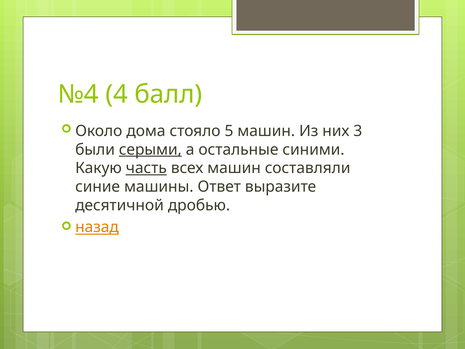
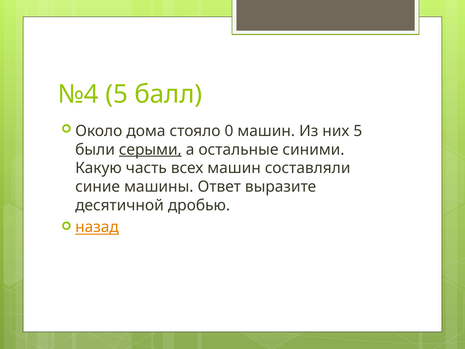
№4 4: 4 -> 5 (117, 94)
5: 5 -> 0 (229, 131)
них 3: 3 -> 5 (358, 131)
часть underline: present -> none (146, 168)
